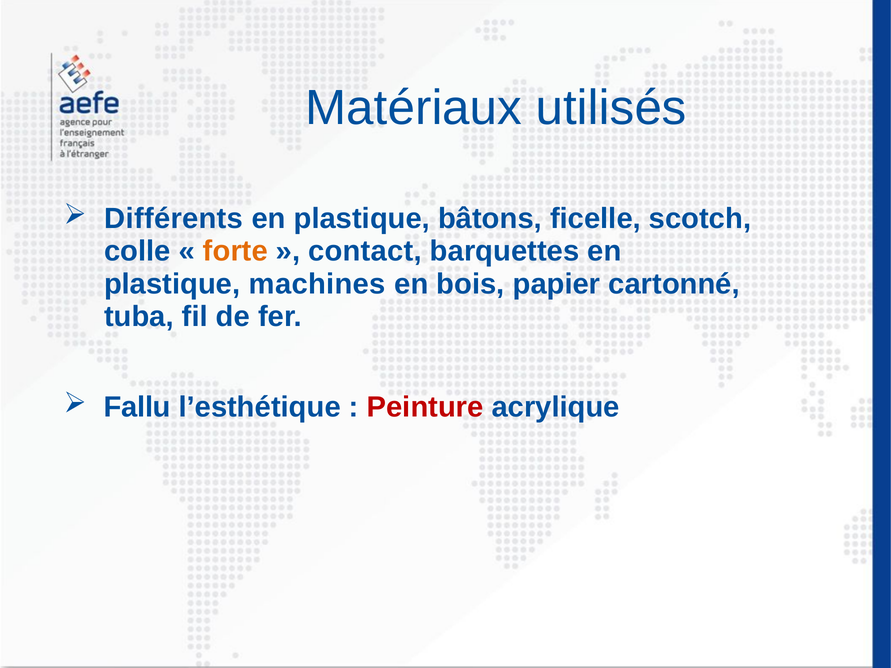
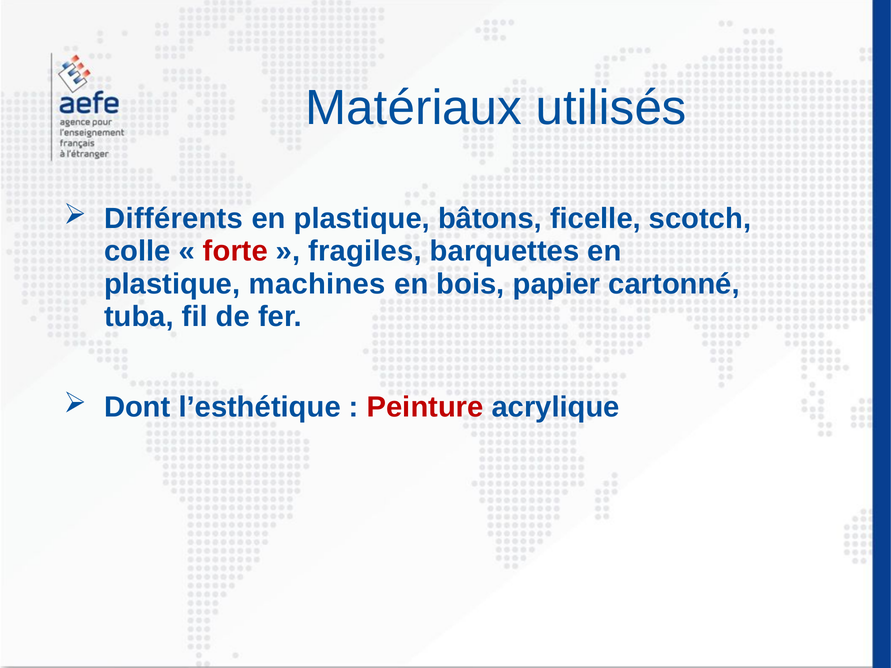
forte colour: orange -> red (235, 251)
contact: contact -> fragiles (365, 251)
Fallu: Fallu -> Dont (137, 407)
